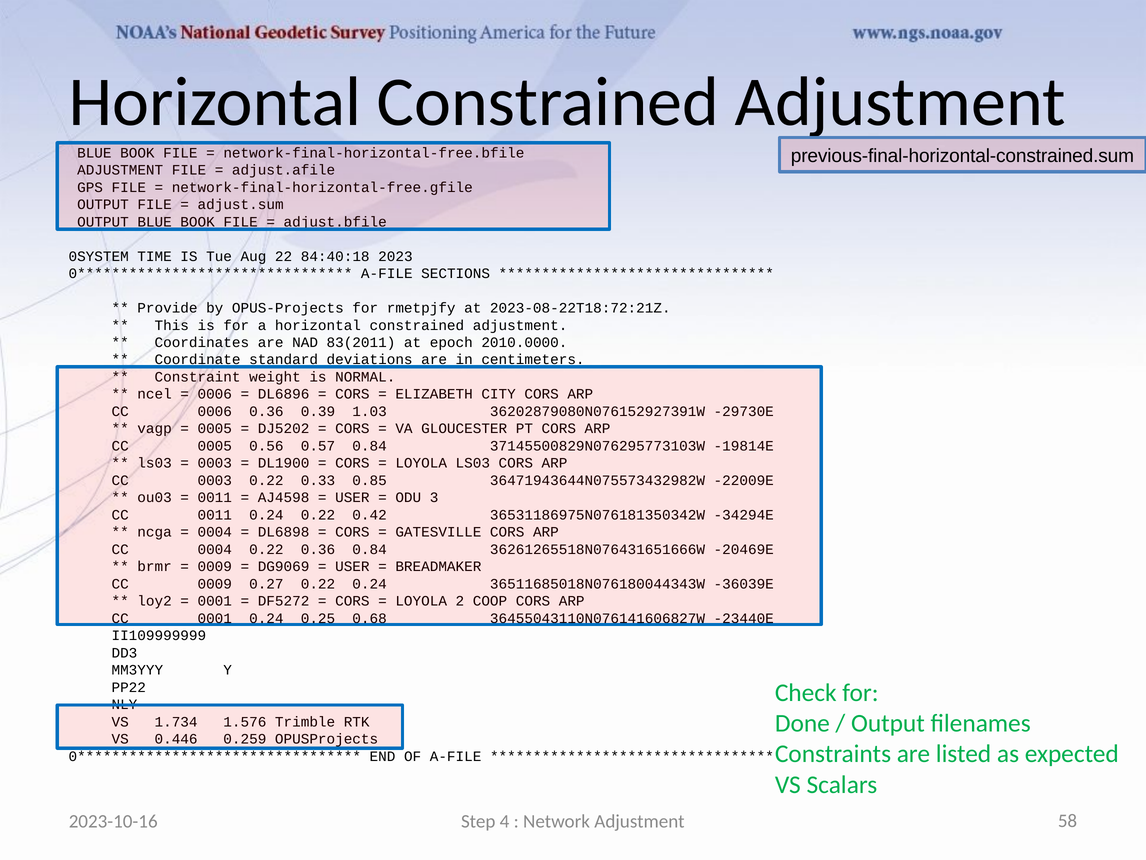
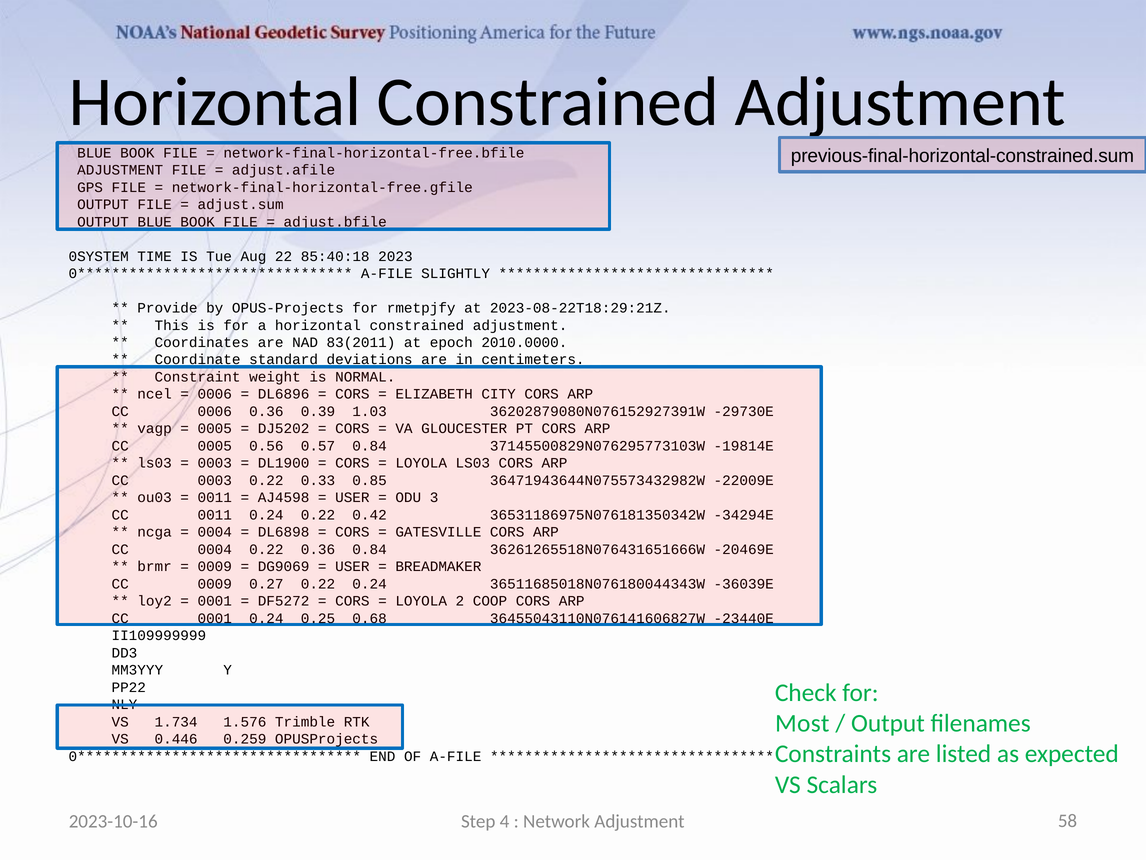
84:40:18: 84:40:18 -> 85:40:18 (335, 256)
SECTIONS: SECTIONS -> SLIGHTLY (456, 273)
2023-08-22T18:72:21Z: 2023-08-22T18:72:21Z -> 2023-08-22T18:29:21Z (580, 308)
Done: Done -> Most (802, 723)
